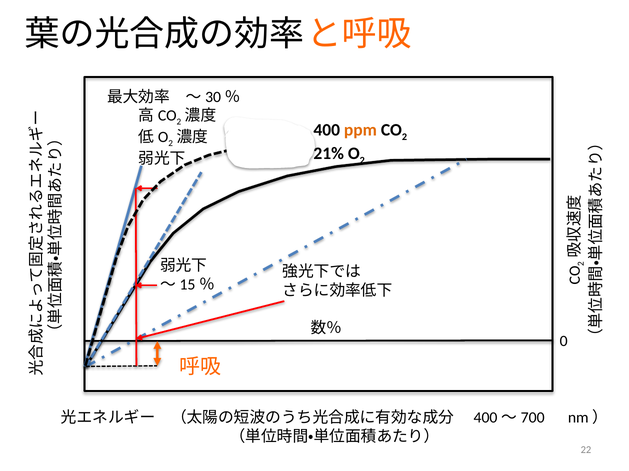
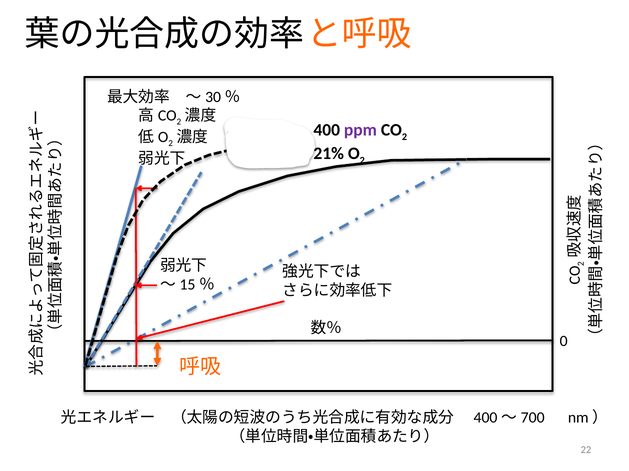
ppm colour: orange -> purple (360, 130)
